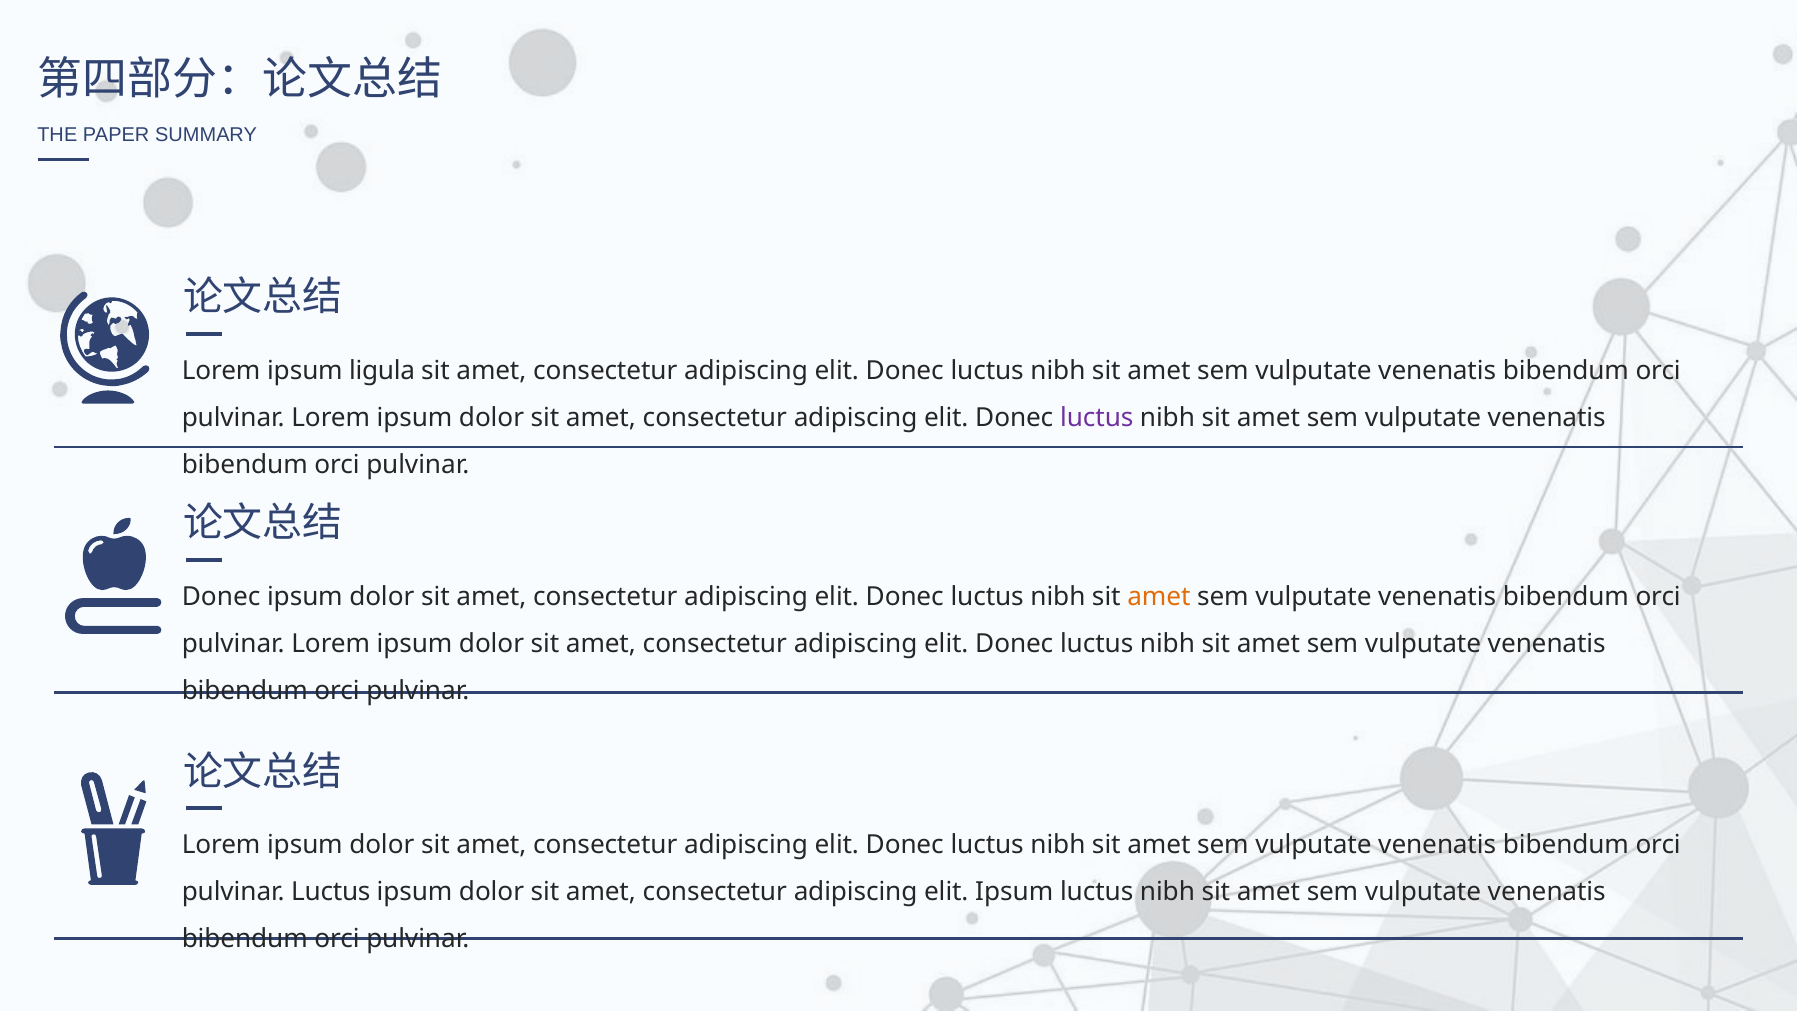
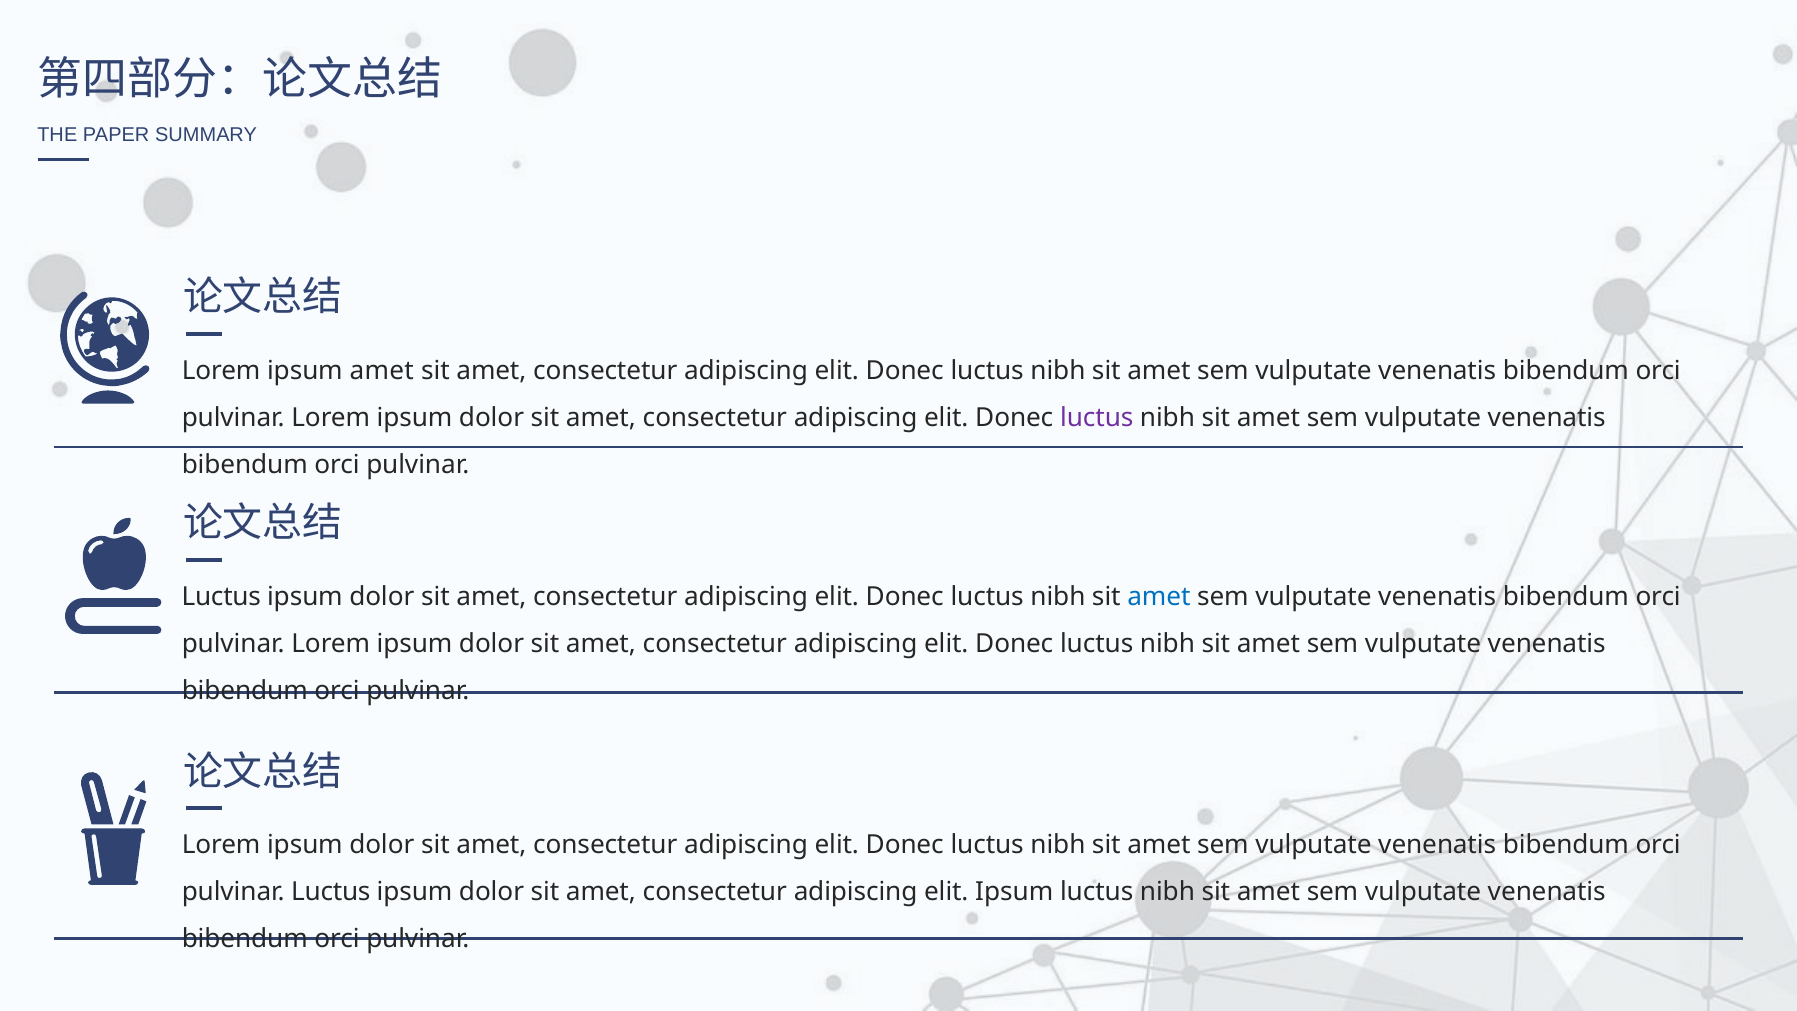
ipsum ligula: ligula -> amet (382, 371)
Donec: Donec -> Luctus (221, 597)
amet colour: orange -> blue (1159, 597)
